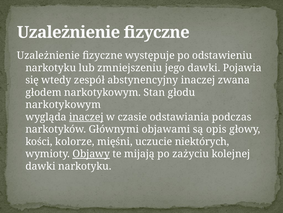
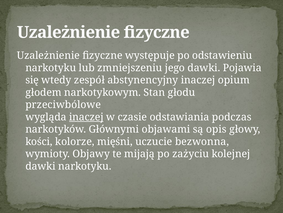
zwana: zwana -> opium (234, 80)
narkotykowym: narkotykowym -> przeciwbólowe (63, 104)
niektórych: niektórych -> bezwonna (202, 141)
Objawy underline: present -> none (91, 153)
